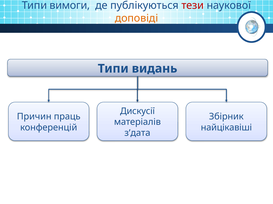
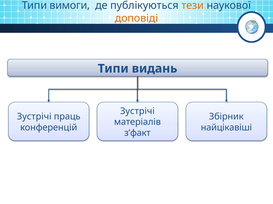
тези colour: red -> orange (193, 5)
Дискусії: Дискусії -> Зустрічі (137, 112)
Причин: Причин -> Зустрічі (34, 117)
з’дата: з’дата -> з’факт (137, 133)
